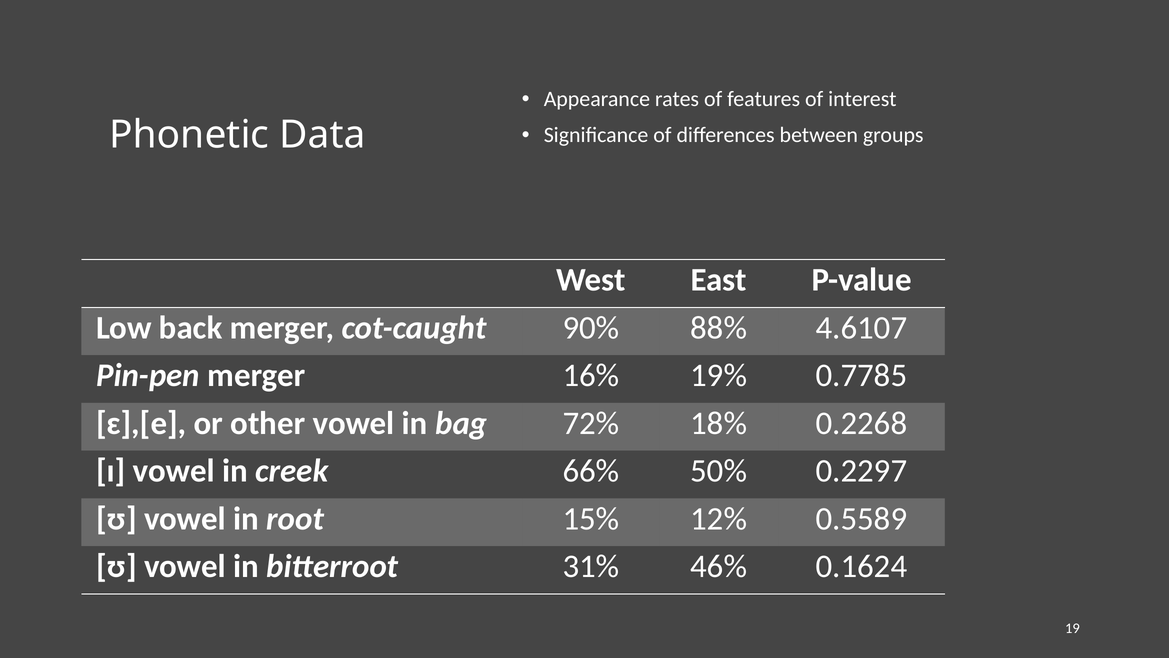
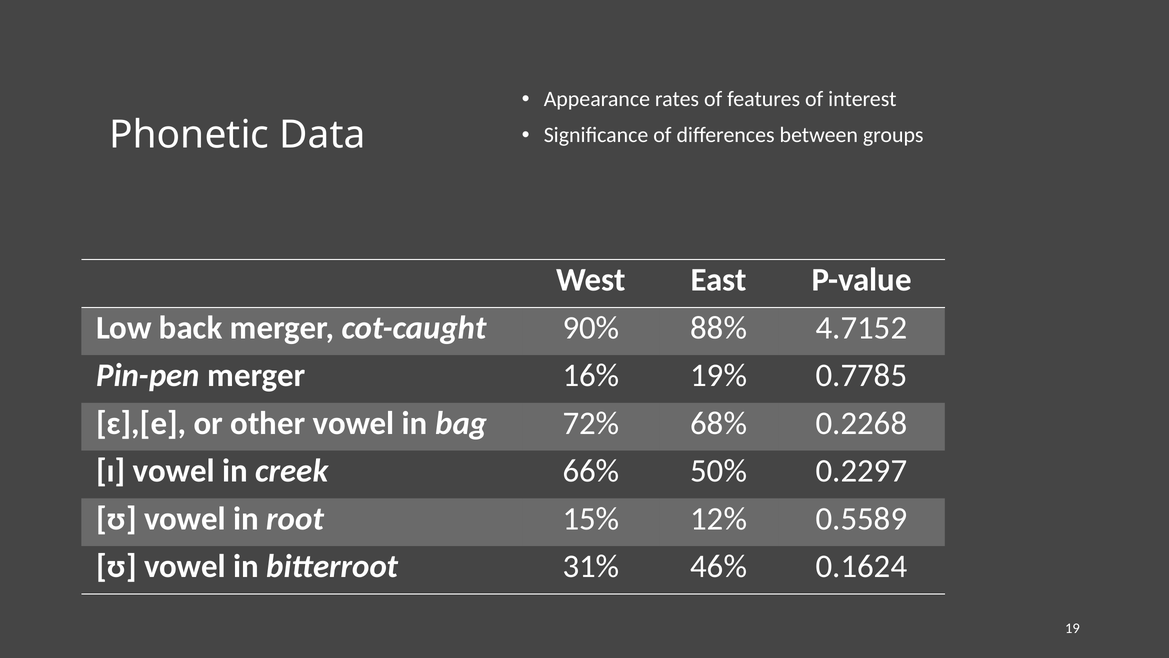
4.6107: 4.6107 -> 4.7152 (862, 328)
18%: 18% -> 68% (719, 423)
